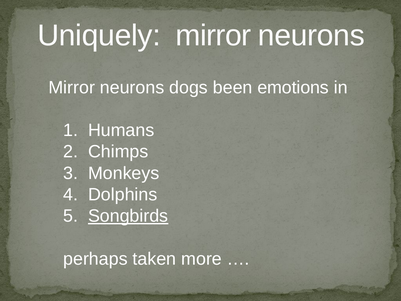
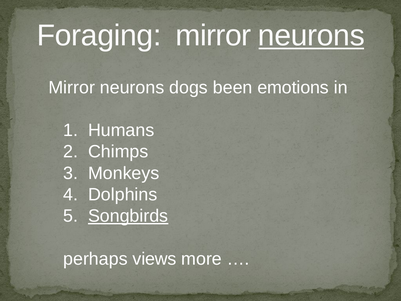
Uniquely: Uniquely -> Foraging (99, 36)
neurons underline: none -> present (311, 36)
taken: taken -> views (155, 259)
